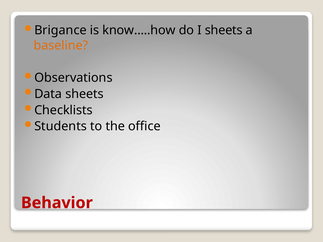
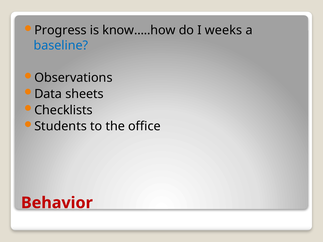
Brigance: Brigance -> Progress (60, 30)
I sheets: sheets -> weeks (224, 30)
baseline colour: orange -> blue (61, 45)
